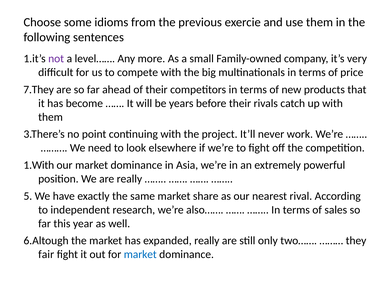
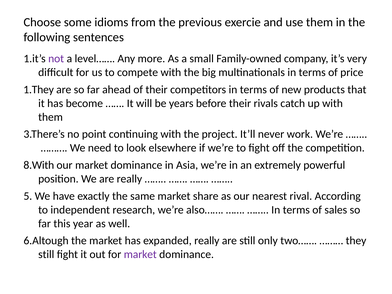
7.They: 7.They -> 1.They (39, 90)
1.With: 1.With -> 8.With (39, 165)
fair: fair -> still (46, 254)
market colour: blue -> purple (140, 254)
